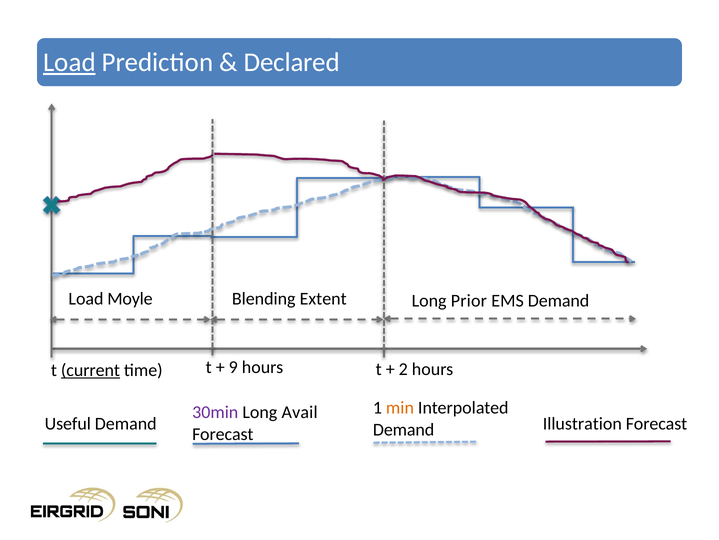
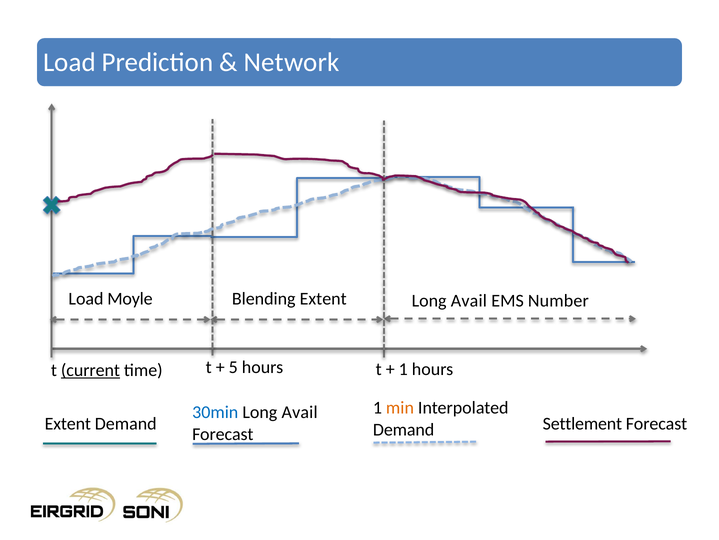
Load underline: present -> none (69, 62)
Declared: Declared -> Network (292, 62)
Prior: Prior -> Avail (469, 300)
EMS Demand: Demand -> Number (558, 300)
9: 9 -> 5 (233, 367)
2: 2 -> 1 (403, 369)
30min colour: purple -> blue (215, 412)
Useful: Useful -> Extent (68, 423)
Illustration: Illustration -> Settlement (582, 423)
